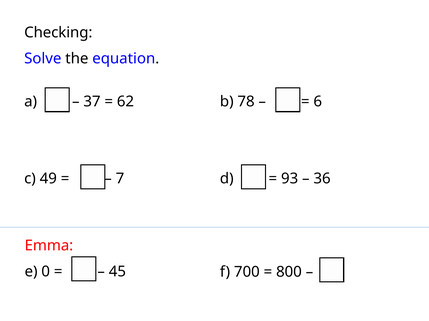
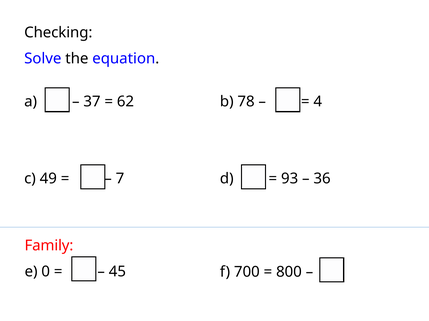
6: 6 -> 4 (318, 102)
Emma: Emma -> Family (49, 246)
